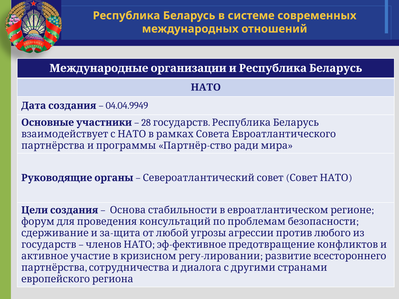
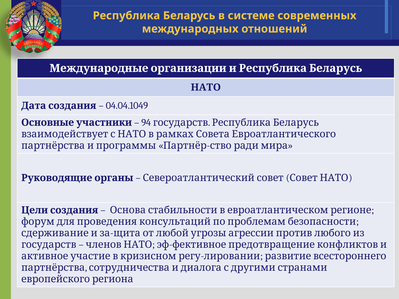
04.04.9949: 04.04.9949 -> 04.04.1049 (127, 106)
28: 28 -> 94 (146, 123)
